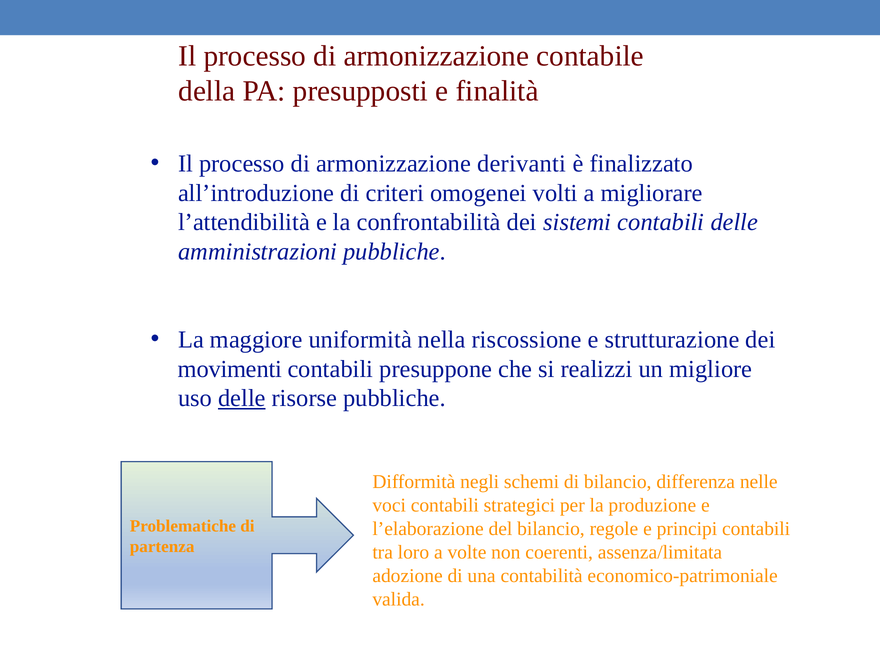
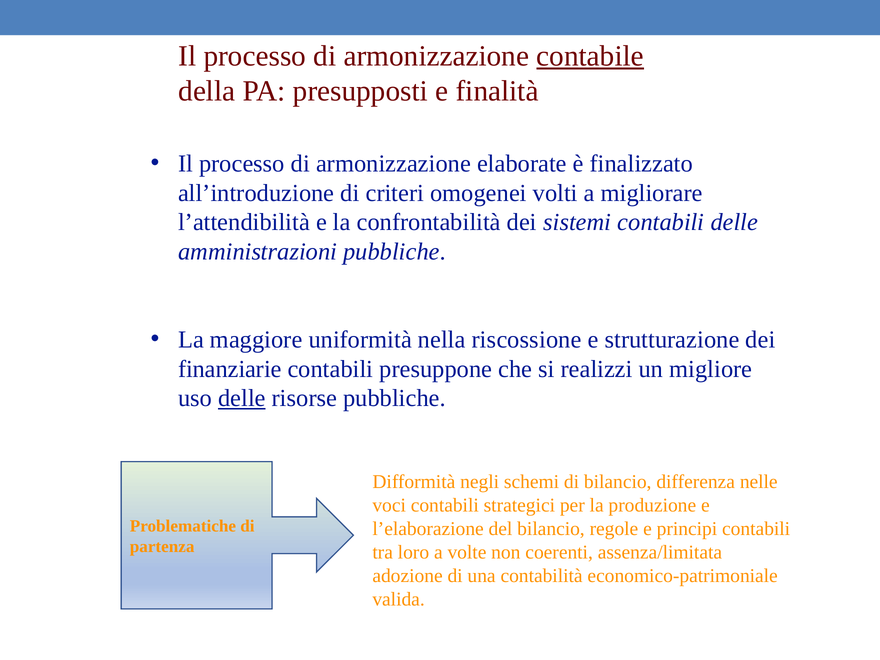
contabile underline: none -> present (590, 56)
derivanti: derivanti -> elaborate (522, 164)
movimenti: movimenti -> finanziarie (230, 369)
